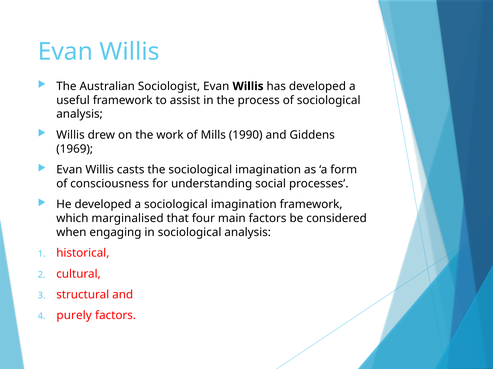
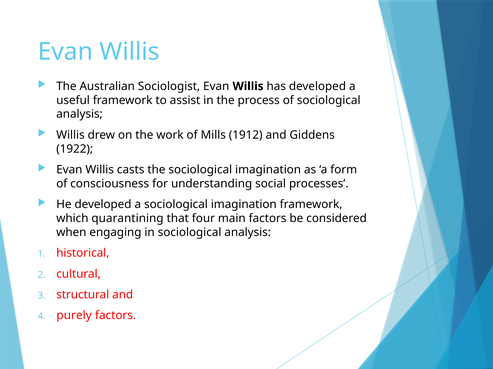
1990: 1990 -> 1912 (246, 135)
1969: 1969 -> 1922 (75, 149)
marginalised: marginalised -> quarantining (128, 219)
